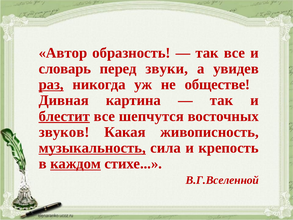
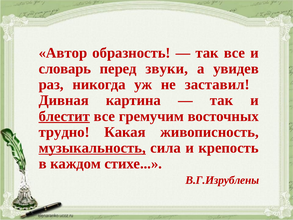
раз underline: present -> none (51, 84)
обществе: обществе -> заставил (217, 84)
шепчутся: шепчутся -> гремучим (151, 116)
звуков: звуков -> трудно (64, 132)
каждом underline: present -> none (76, 164)
В.Г.Вселенной: В.Г.Вселенной -> В.Г.Изрублены (222, 180)
